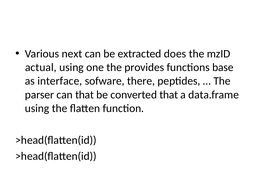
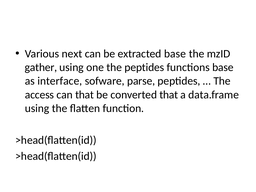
extracted does: does -> base (175, 54)
actual: actual -> gather (41, 67)
the provides: provides -> peptides (144, 67)
there: there -> parse (141, 81)
parser: parser -> access (39, 95)
